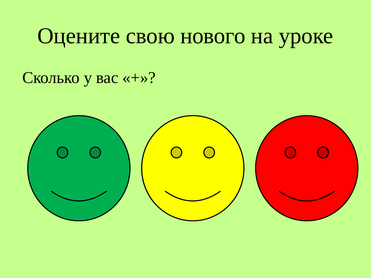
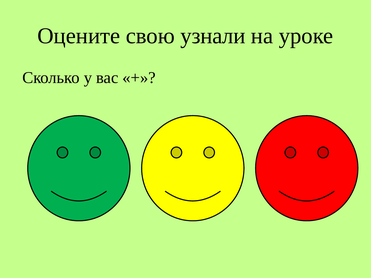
нового: нового -> узнали (213, 36)
